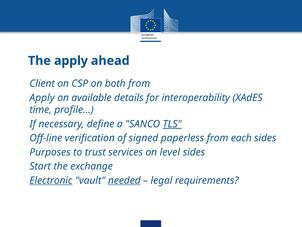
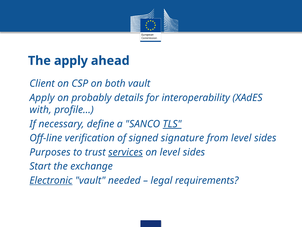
both from: from -> vault (139, 83)
available: available -> probably (91, 98)
time: time -> with (41, 110)
paperless: paperless -> signature (182, 138)
from each: each -> level (241, 138)
services underline: none -> present (126, 152)
needed underline: present -> none (124, 180)
